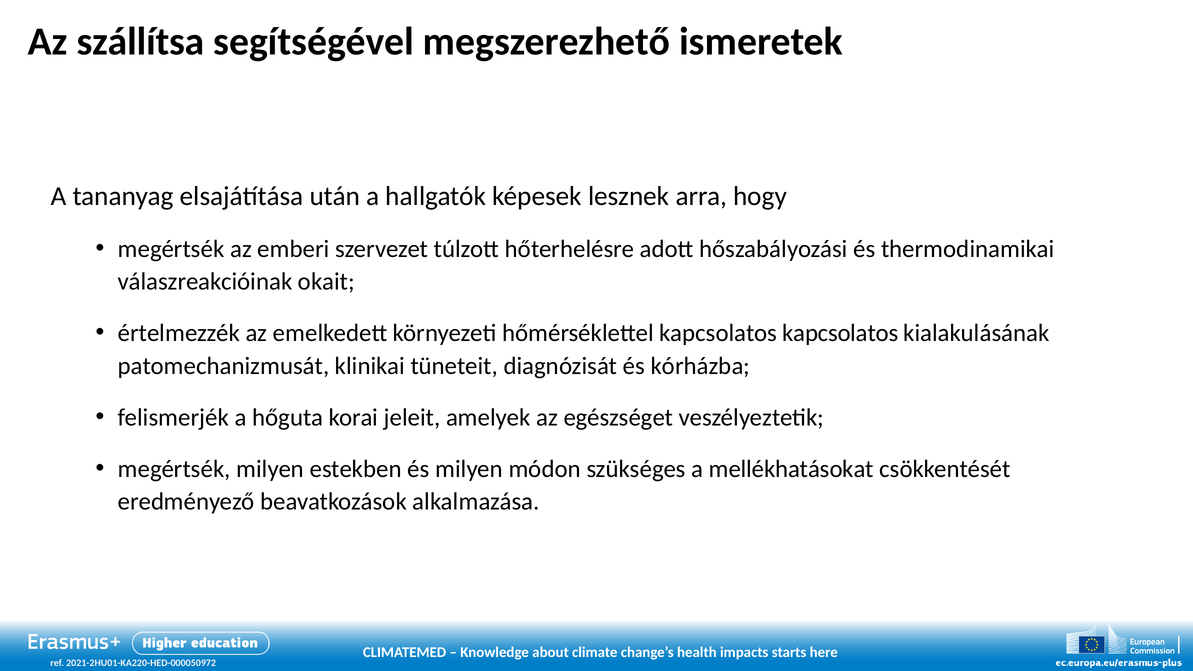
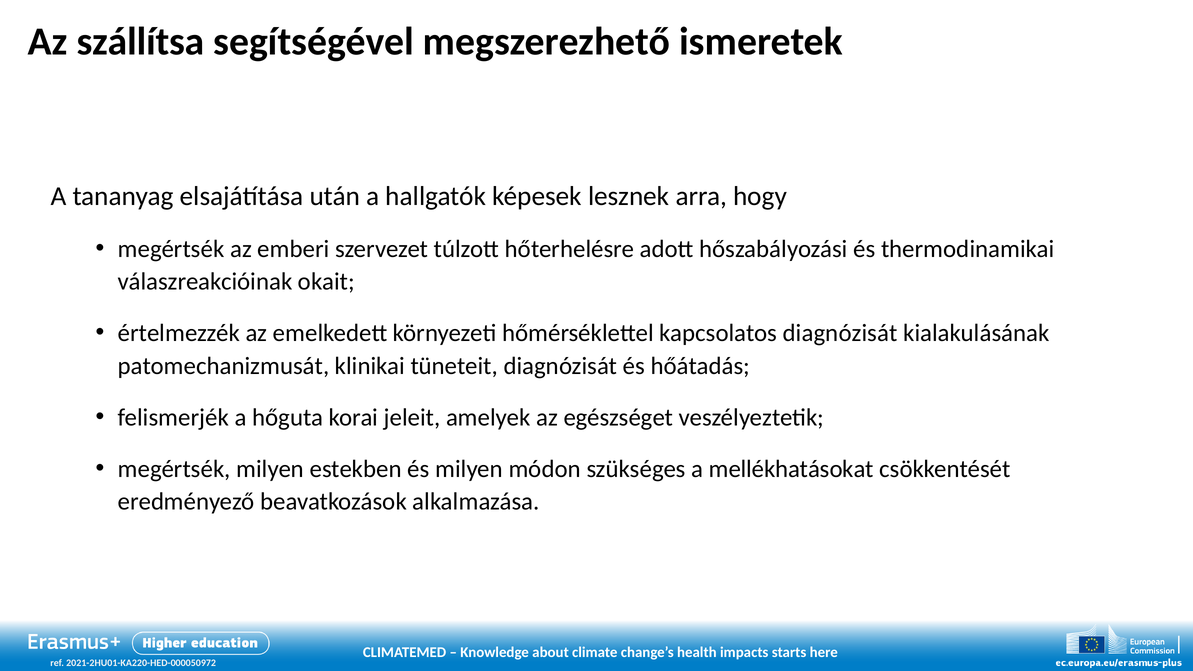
kapcsolatos kapcsolatos: kapcsolatos -> diagnózisát (840, 333)
kórházba: kórházba -> hőátadás (700, 366)
